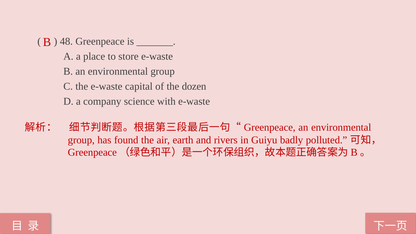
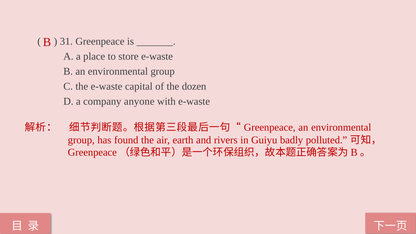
48: 48 -> 31 (66, 42)
science: science -> anyone (139, 101)
